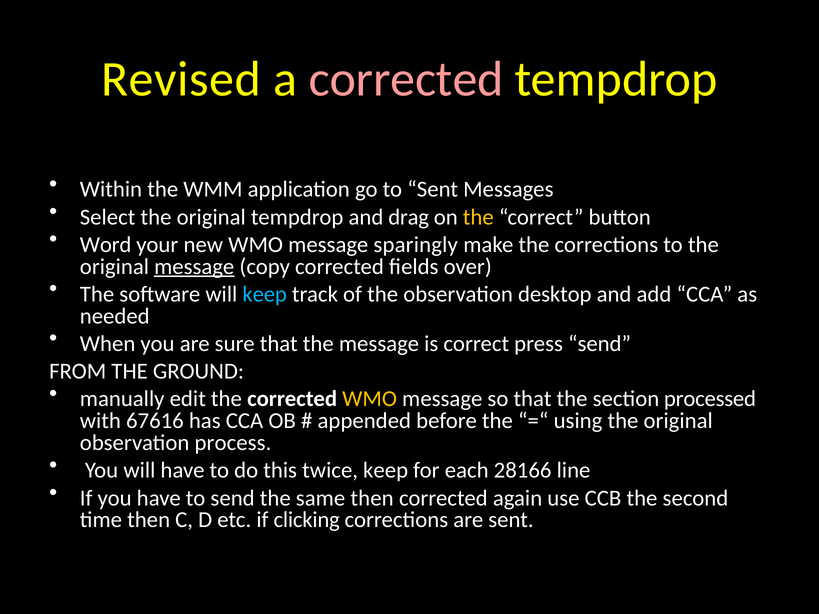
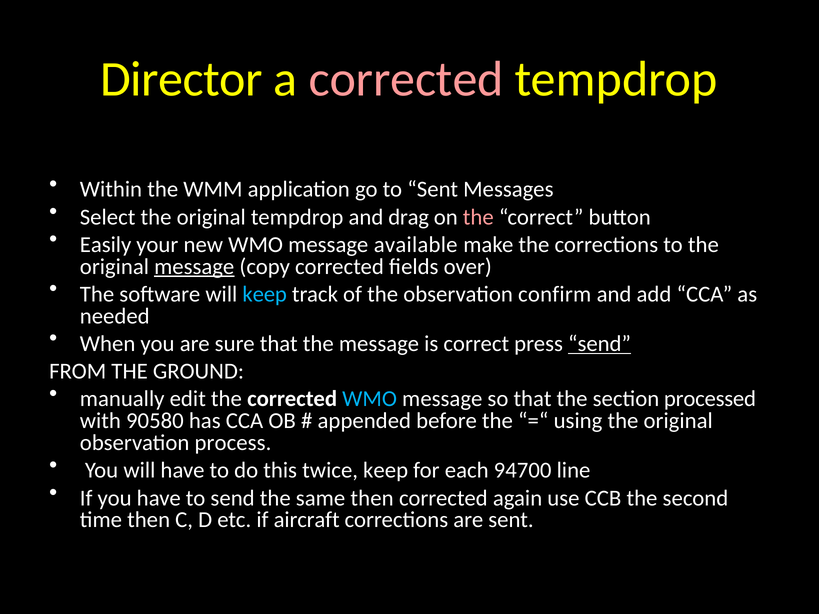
Revised: Revised -> Director (181, 79)
the colour: yellow -> pink (478, 217)
Word: Word -> Easily (106, 245)
sparingly: sparingly -> available (416, 245)
desktop: desktop -> confirm (555, 294)
send underline: none -> present (600, 344)
WMO colour: yellow -> light blue (370, 399)
67616: 67616 -> 90580 (155, 421)
28166: 28166 -> 94700 (523, 471)
if clicking: clicking -> aircraft (307, 520)
